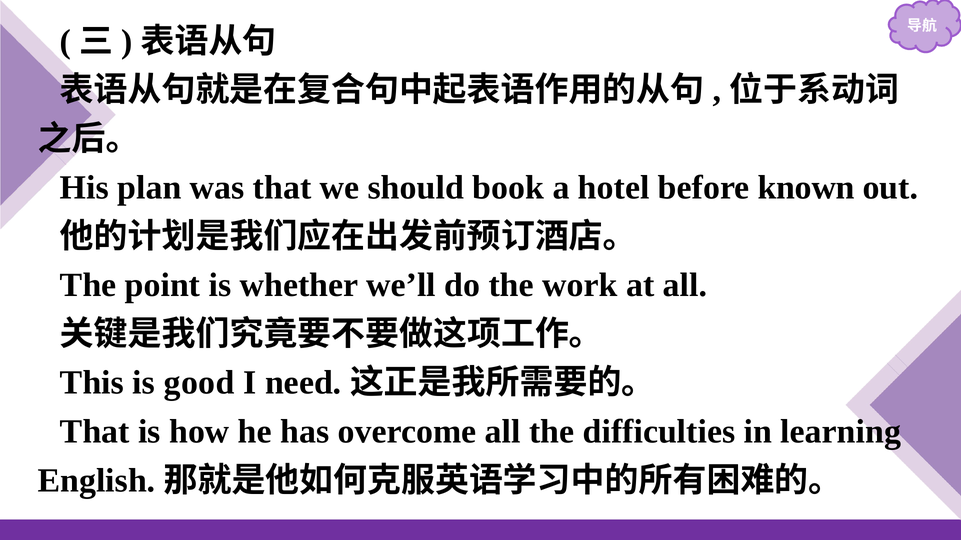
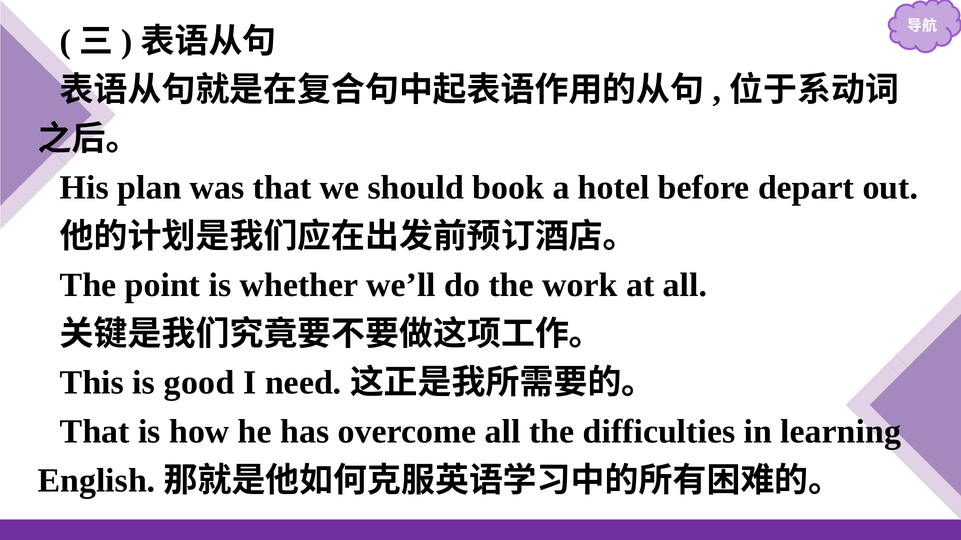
known: known -> depart (806, 188)
